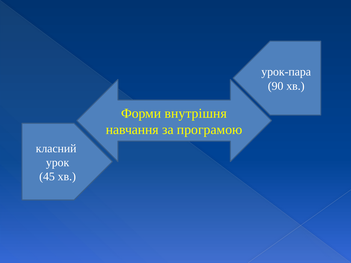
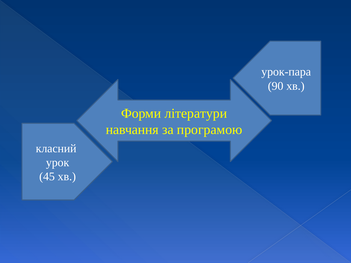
внутрішня: внутрішня -> літератури (196, 113)
